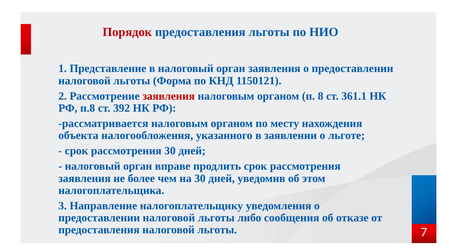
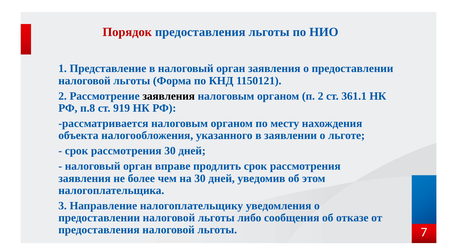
заявления colour: red -> black (169, 96)
п 8: 8 -> 2 (321, 96)
392: 392 -> 919 (122, 108)
